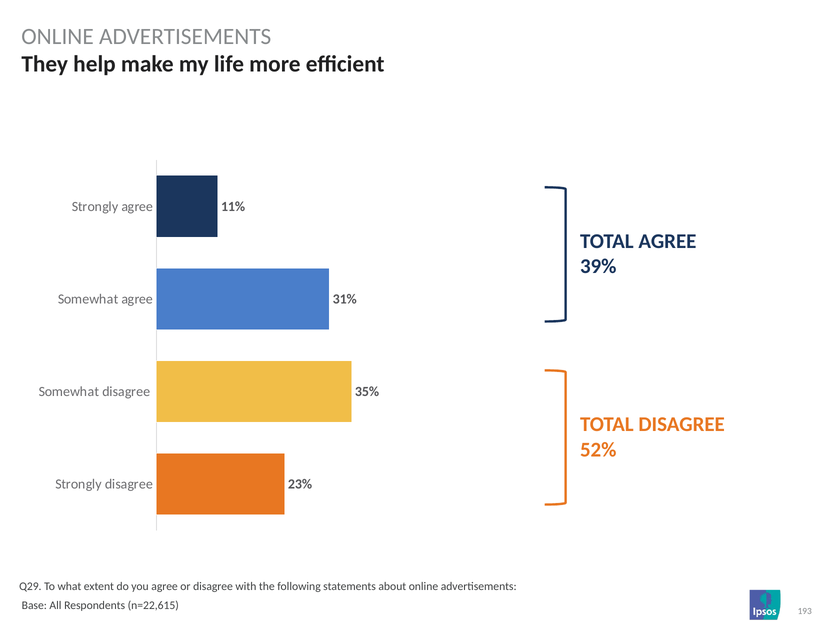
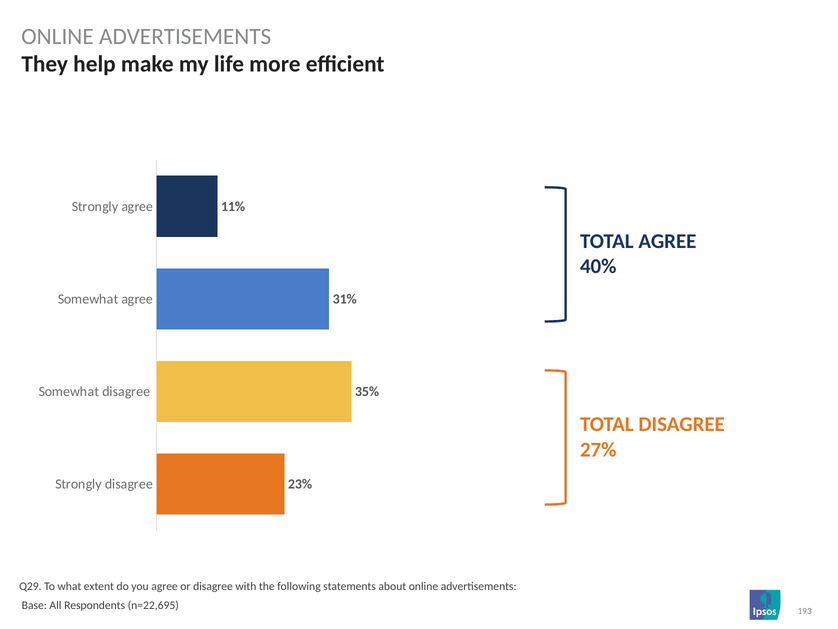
39%: 39% -> 40% (598, 266)
52%: 52% -> 27% (598, 449)
n=22,615: n=22,615 -> n=22,695 (153, 605)
